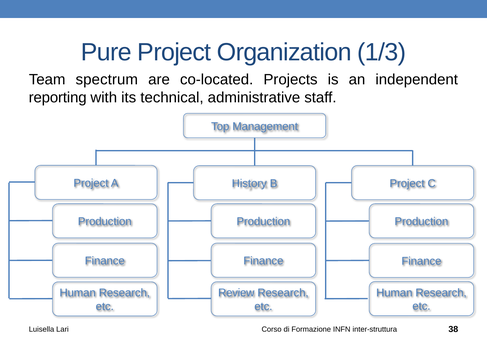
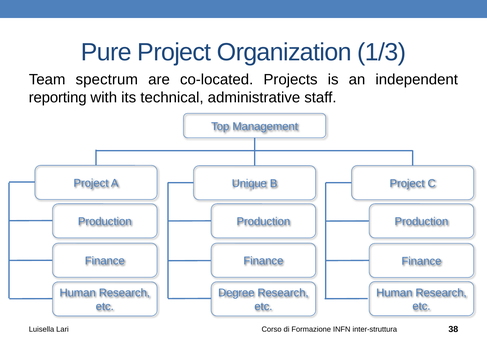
History: History -> Unique (249, 184)
Review: Review -> Degree (236, 293)
